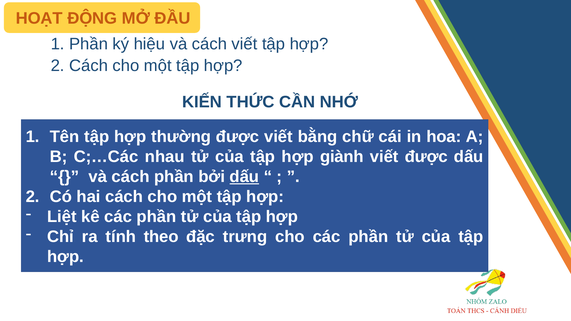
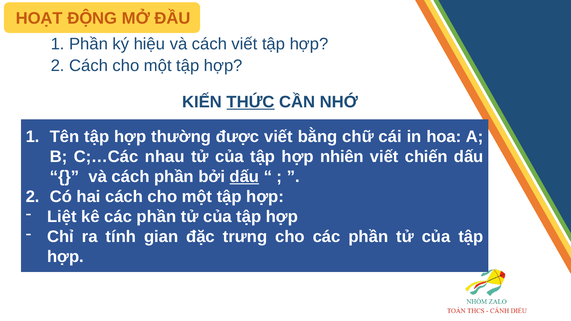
THỨC underline: none -> present (251, 102)
giành: giành -> nhiên (342, 157)
viết được: được -> chiến (426, 157)
theo: theo -> gian (161, 237)
